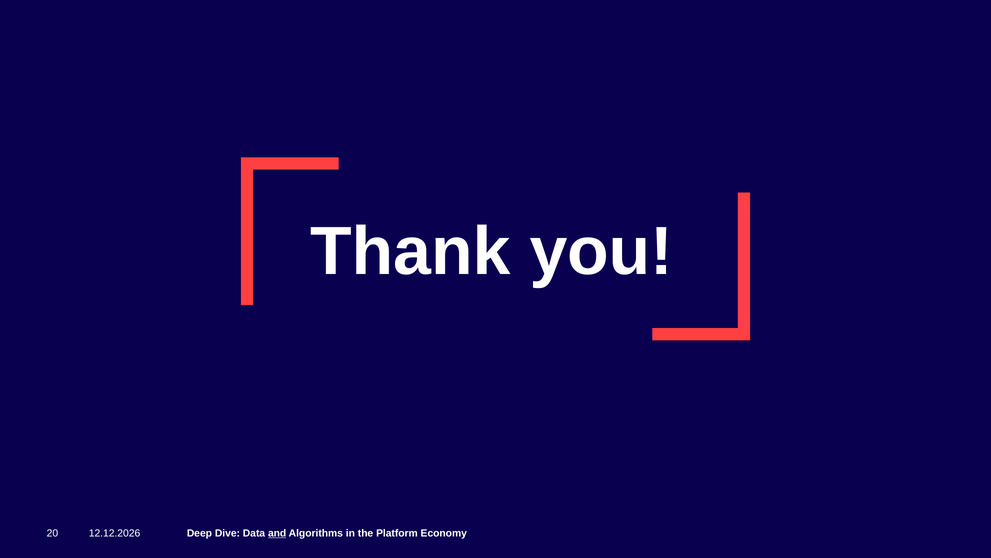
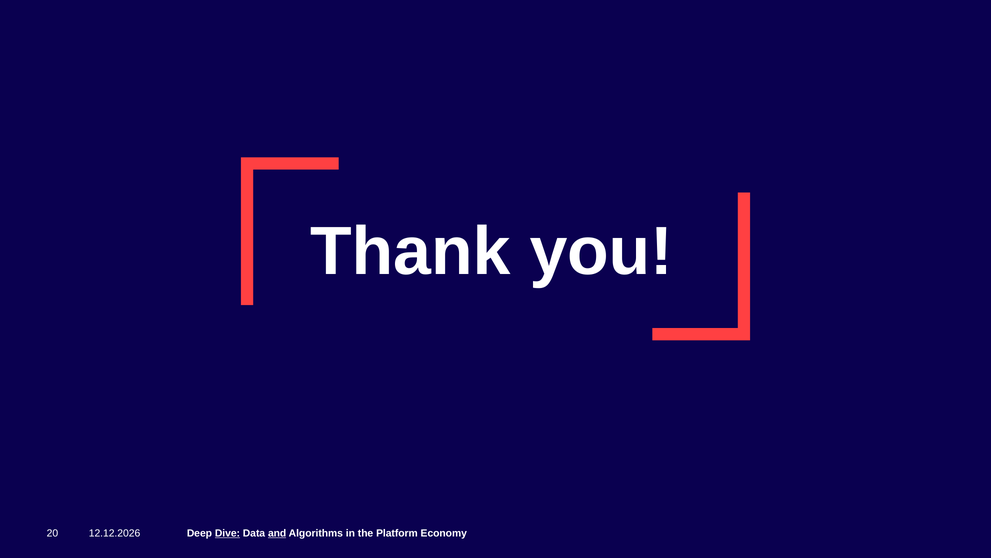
Dive underline: none -> present (227, 533)
